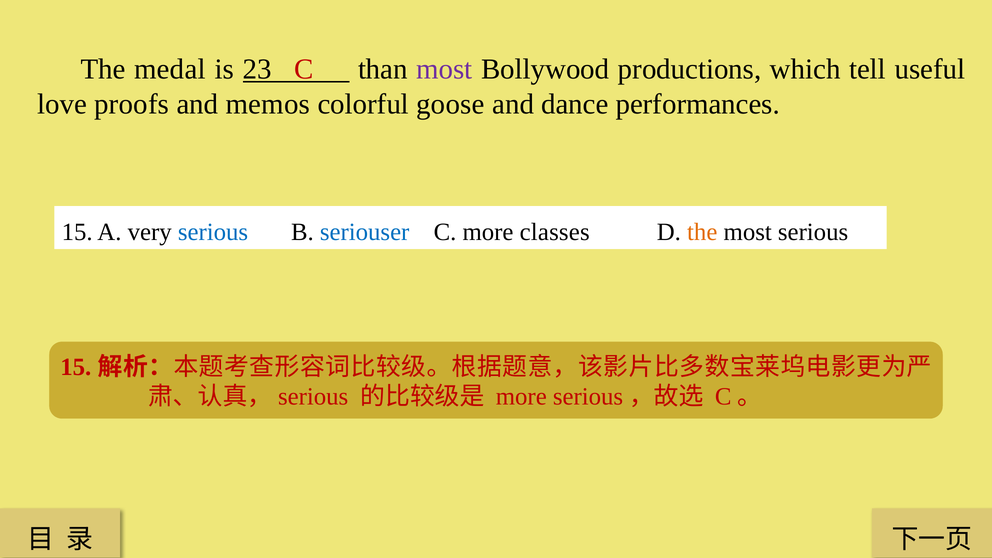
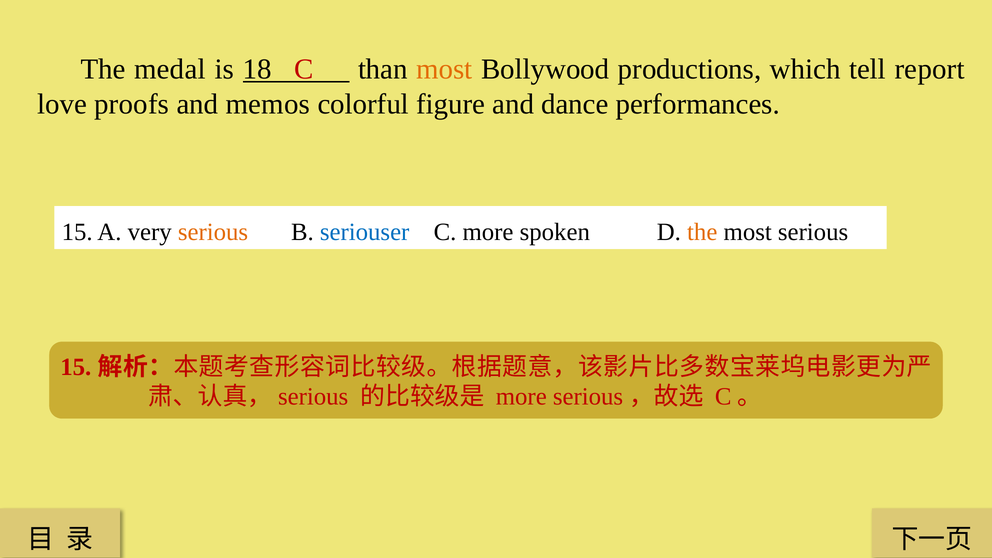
23: 23 -> 18 (257, 69)
most colour: purple -> orange (444, 69)
useful: useful -> report (930, 69)
goose: goose -> figure (451, 104)
serious colour: blue -> orange (213, 232)
classes: classes -> spoken (555, 232)
